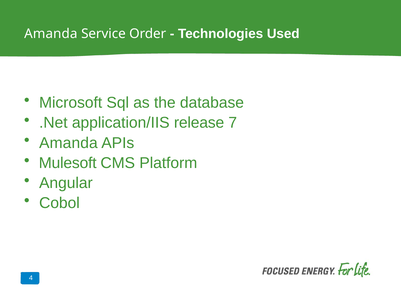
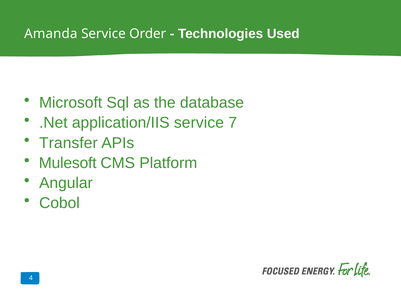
application/IIS release: release -> service (199, 123)
Amanda: Amanda -> Transfer (68, 143)
